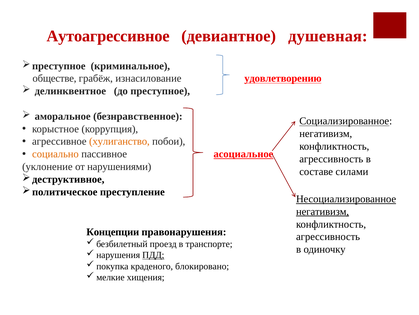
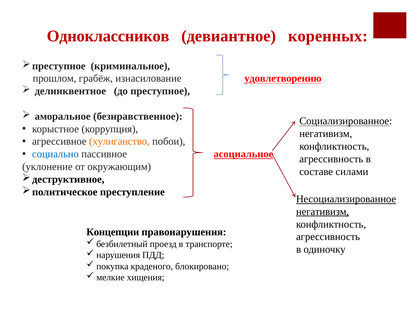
Аутоагрессивное: Аутоагрессивное -> Одноклассников (108, 36)
душевная: душевная -> коренных (328, 36)
обществе: обществе -> прошлом (54, 78)
социально colour: orange -> blue (55, 154)
нарушениями: нарушениями -> окружающим (119, 166)
ПДД underline: present -> none (153, 255)
